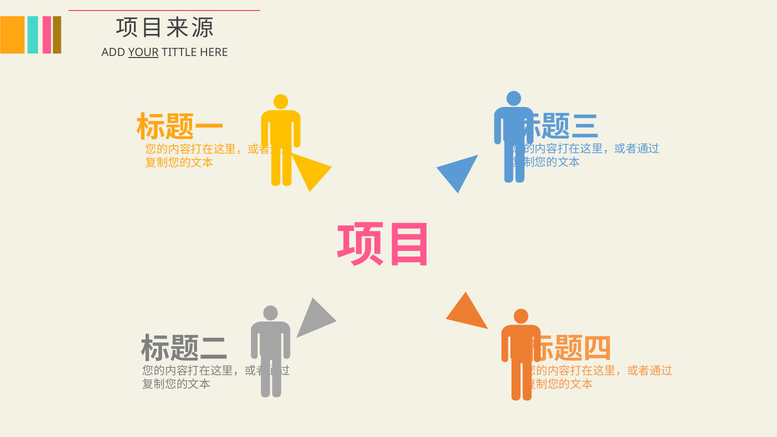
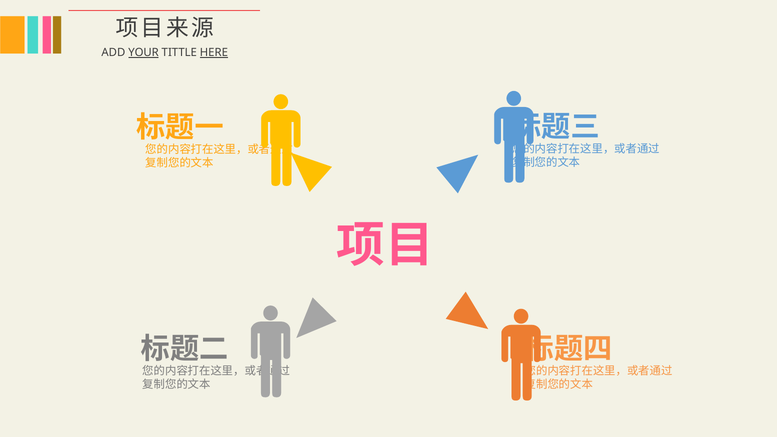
HERE underline: none -> present (214, 53)
